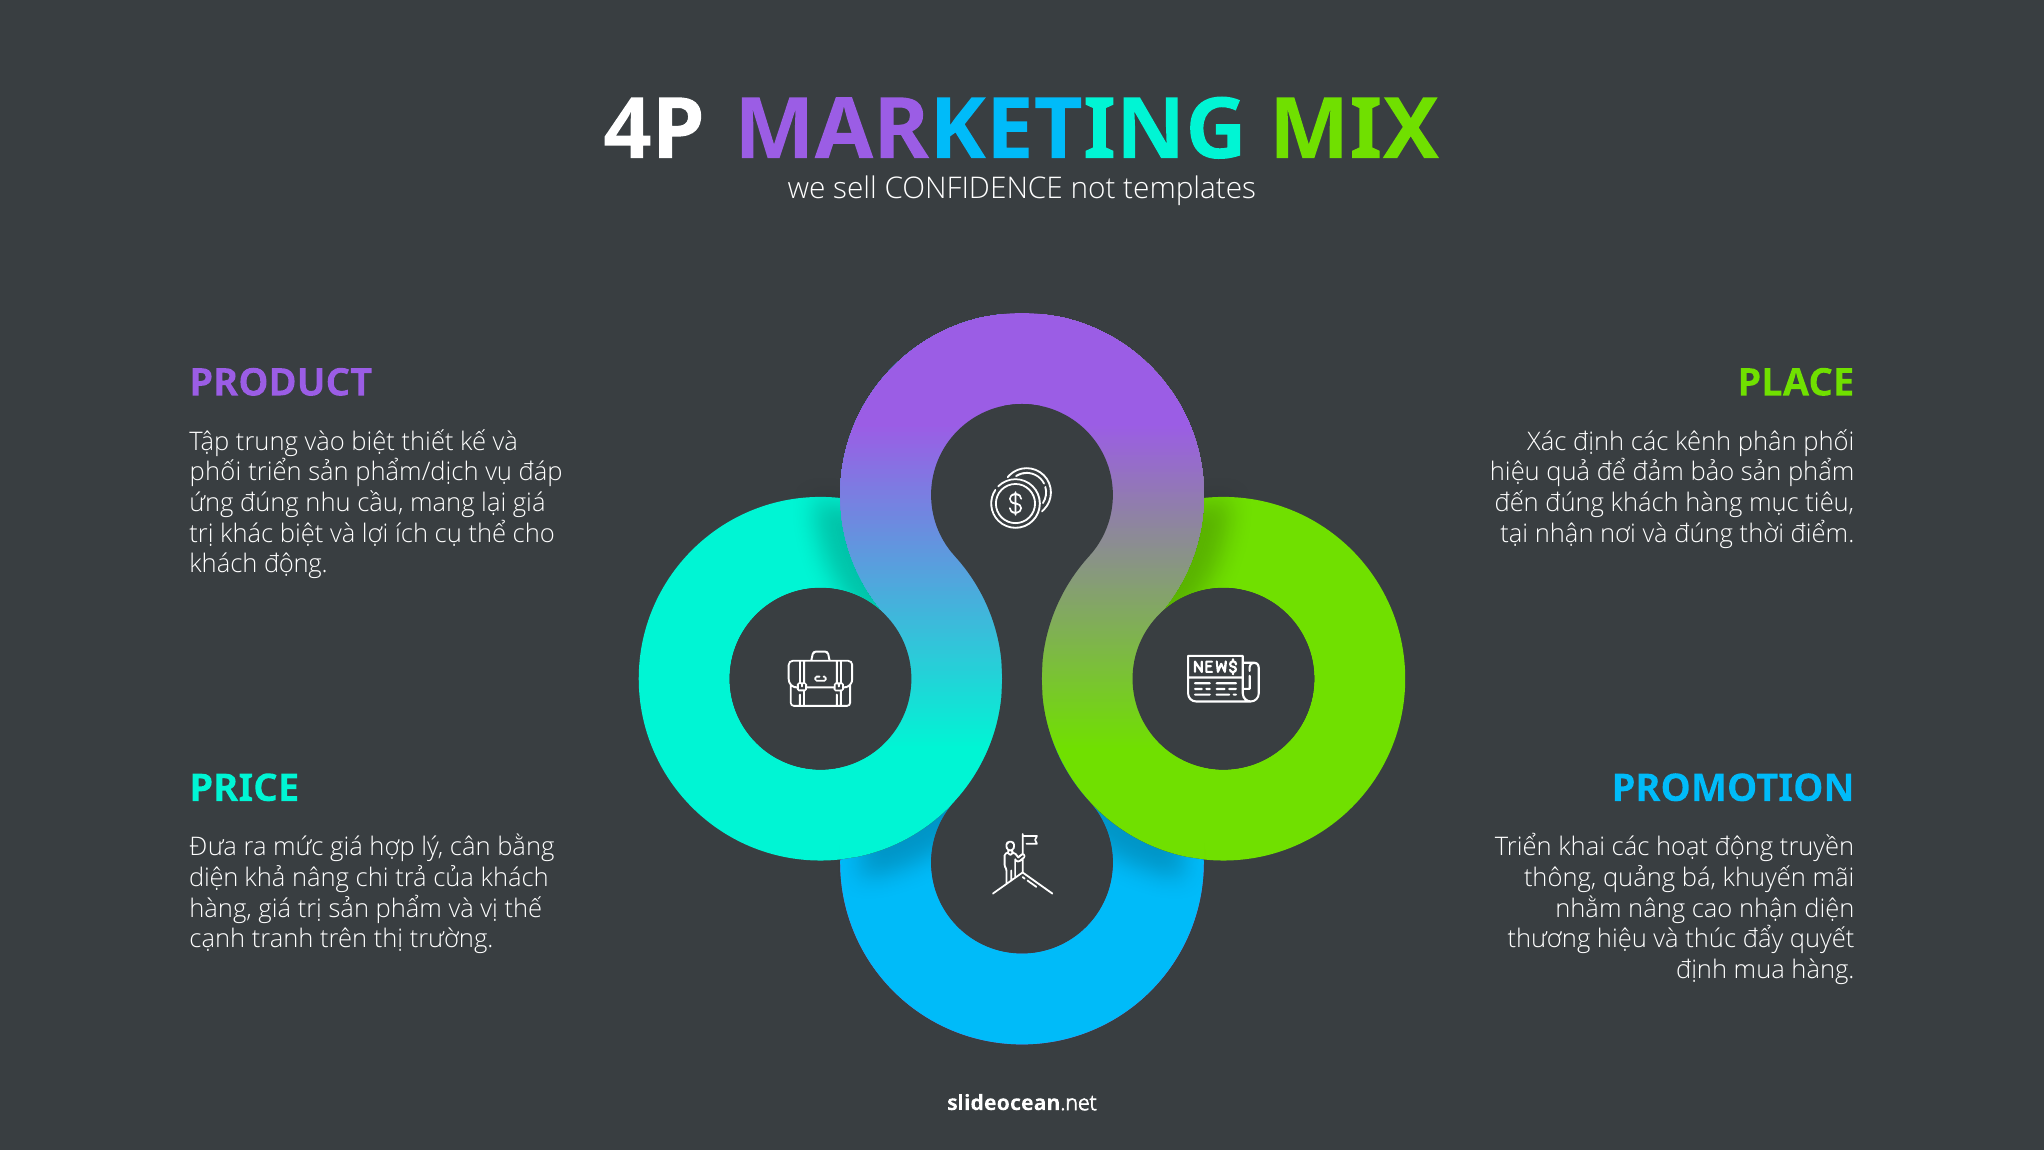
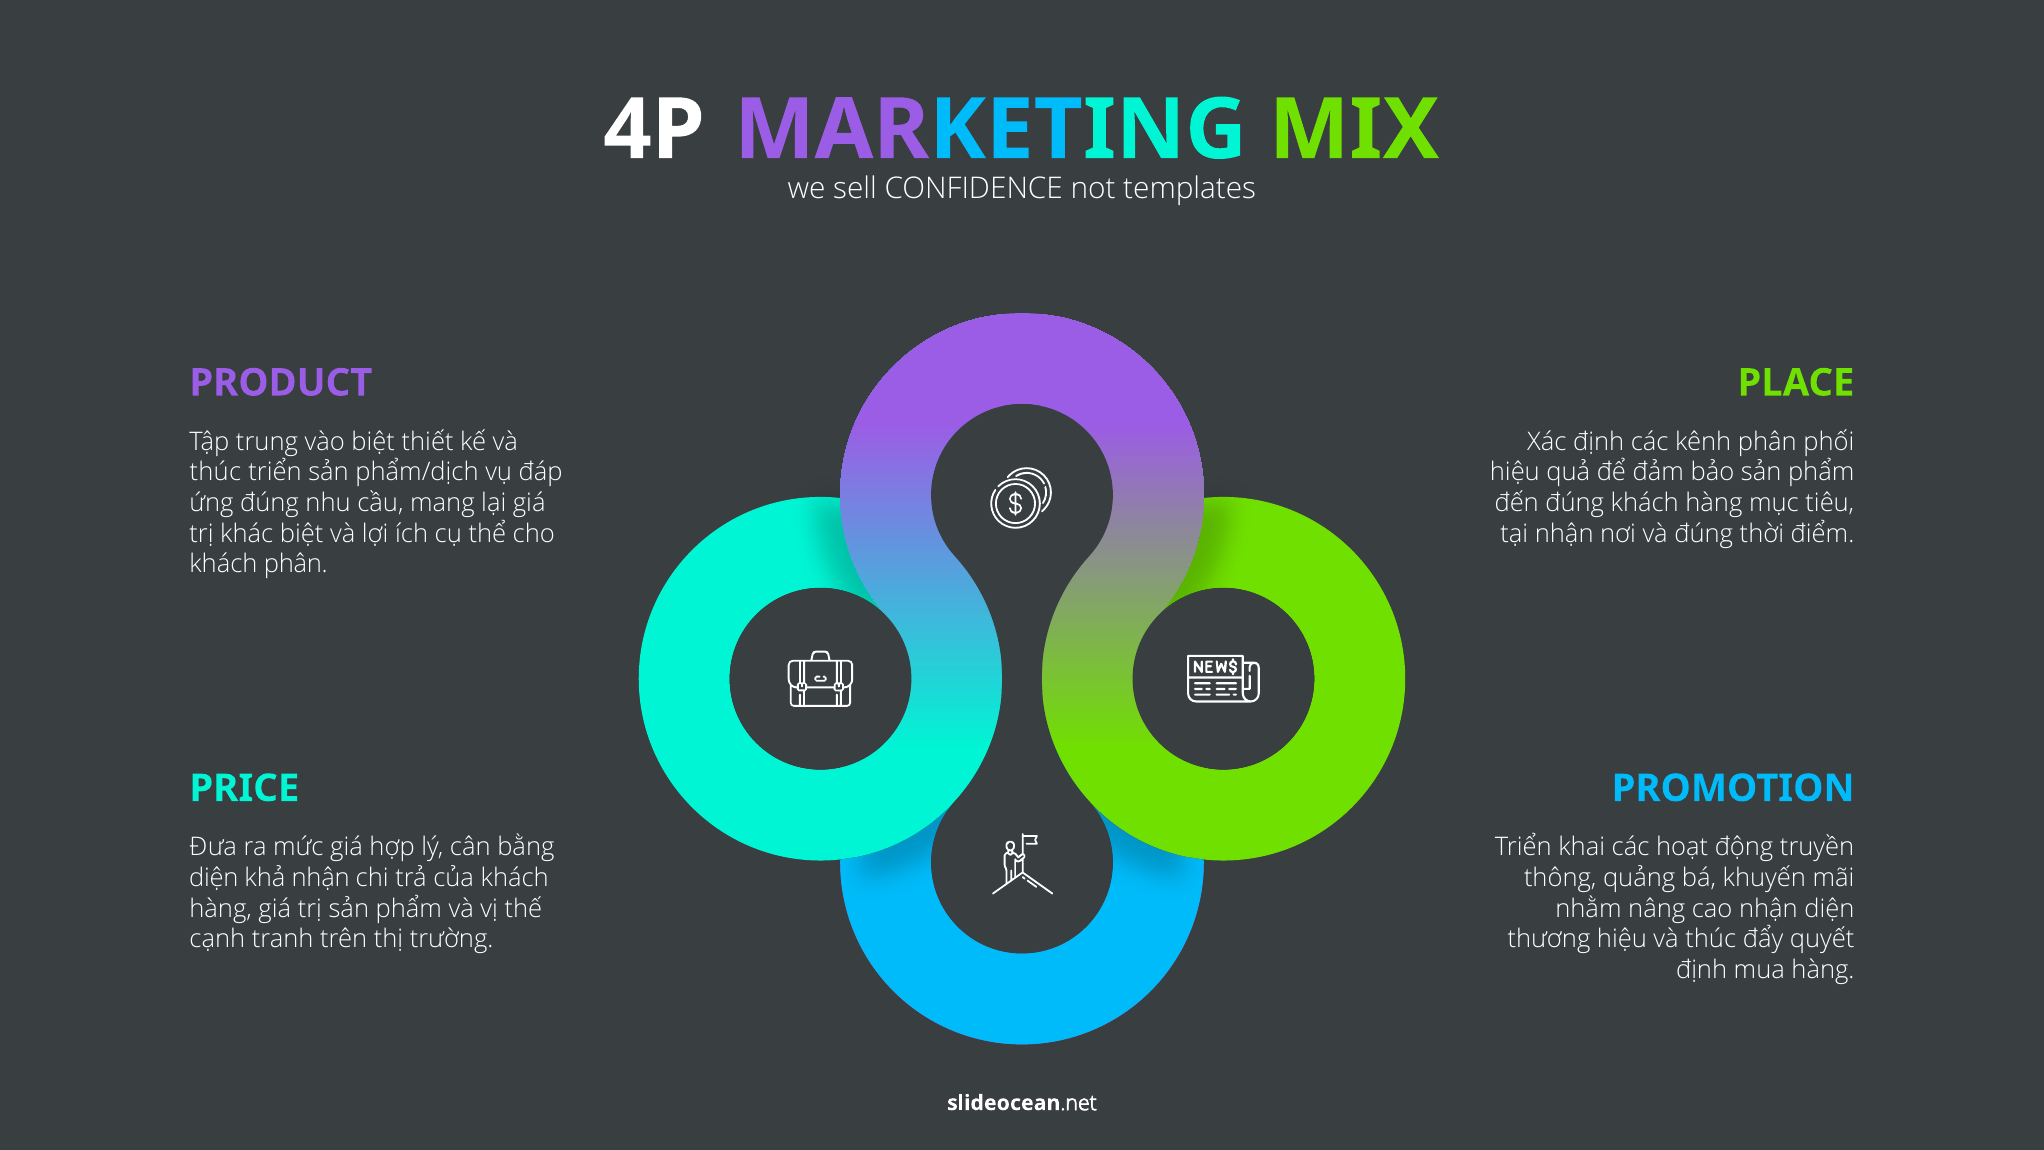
phối: phối -> thúc (215, 472)
khách động: động -> phân (296, 564)
khả nâng: nâng -> nhận (321, 878)
